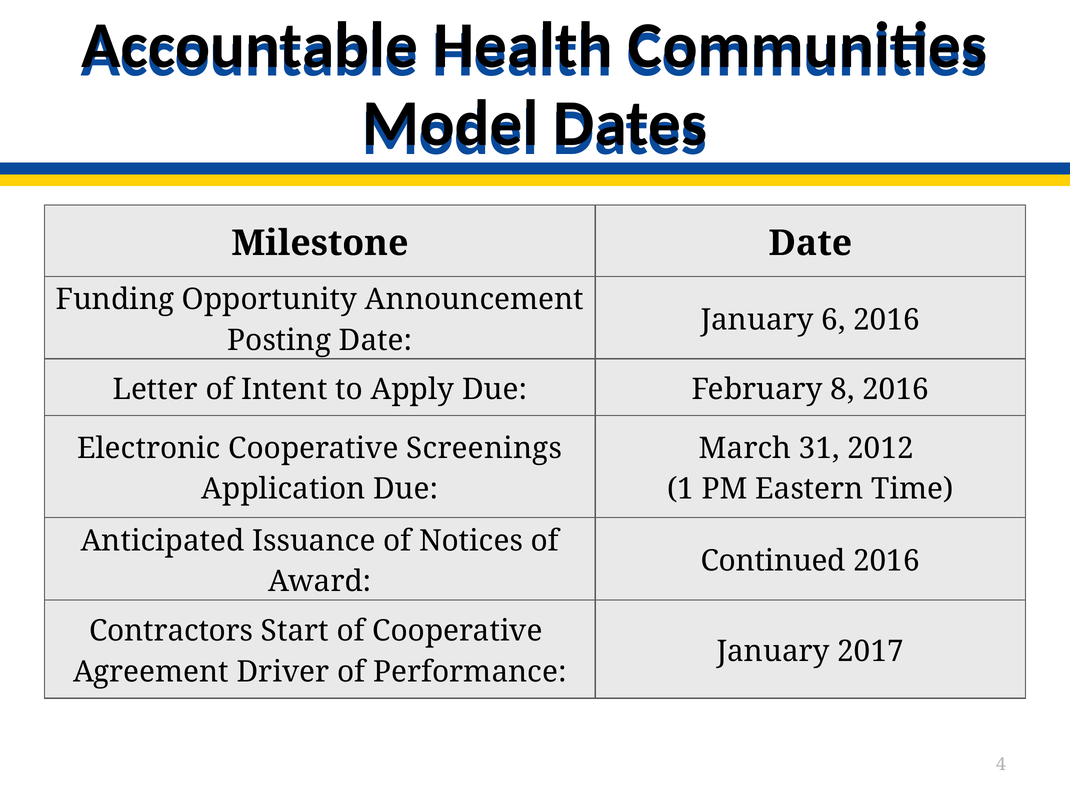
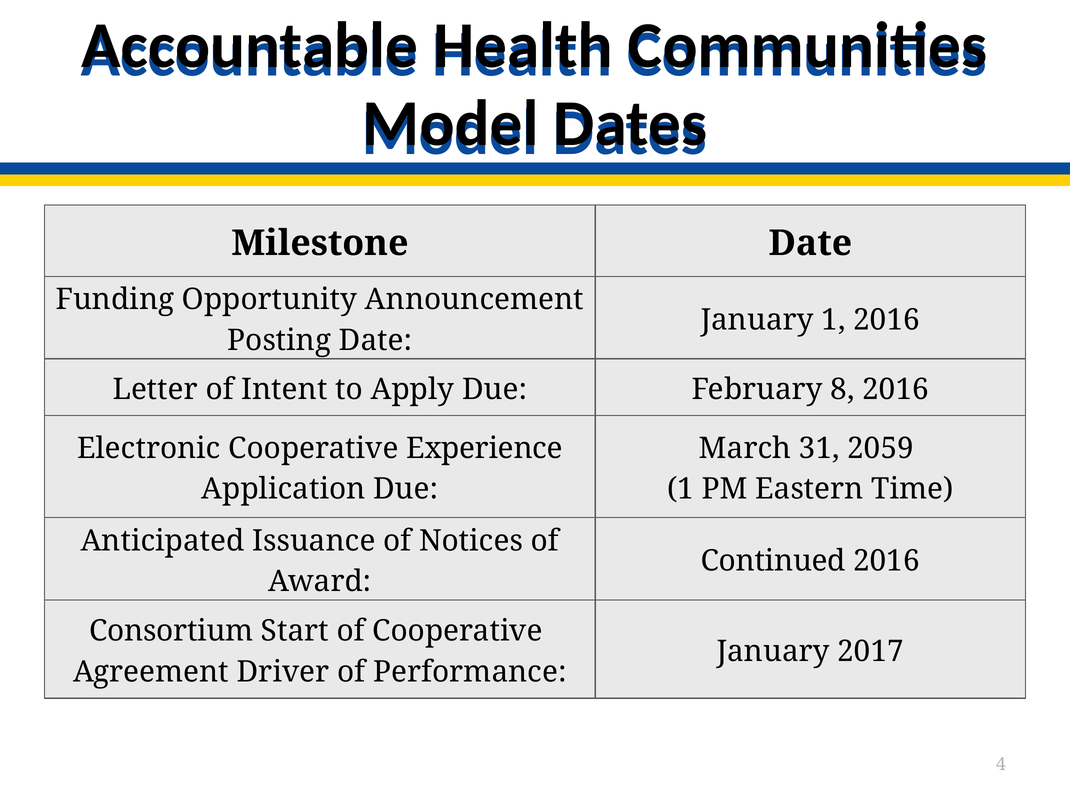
January 6: 6 -> 1 (833, 320)
Screenings: Screenings -> Experience (484, 449)
2012: 2012 -> 2059 (881, 449)
Contractors: Contractors -> Consortium (171, 631)
